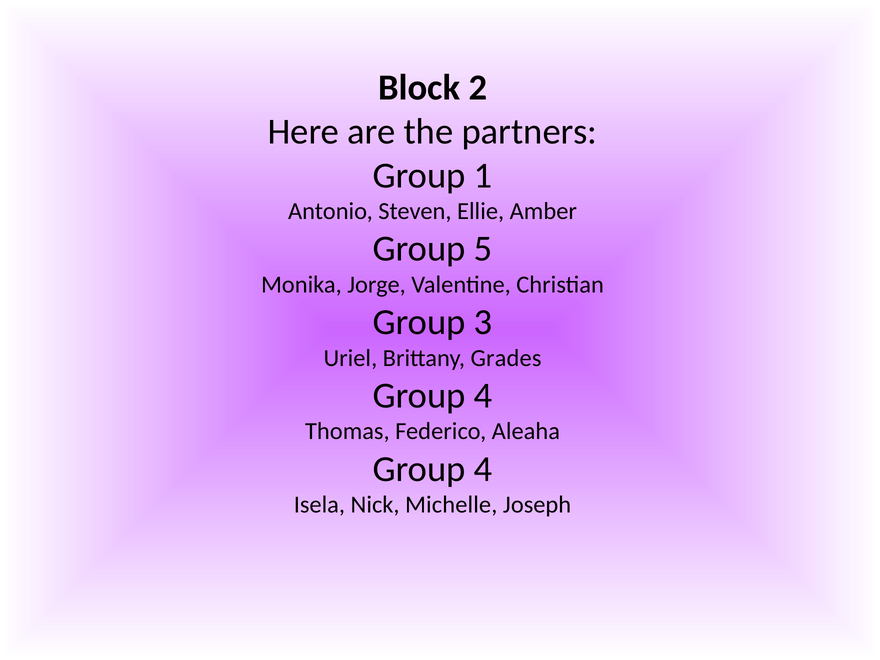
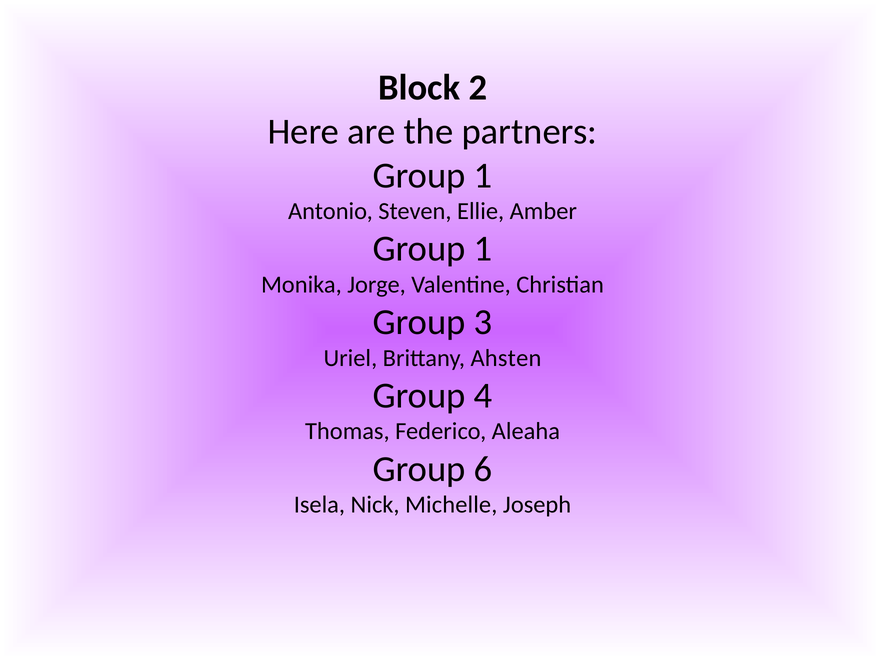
5: 5 -> 1 (483, 249)
Grades: Grades -> Ahsten (506, 358)
4: 4 -> 6 (483, 469)
